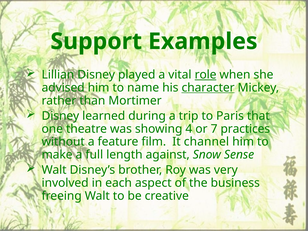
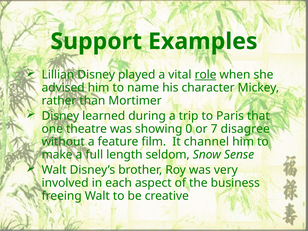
character underline: present -> none (208, 88)
4: 4 -> 0 (189, 129)
practices: practices -> disagree (245, 129)
against: against -> seldom (168, 155)
